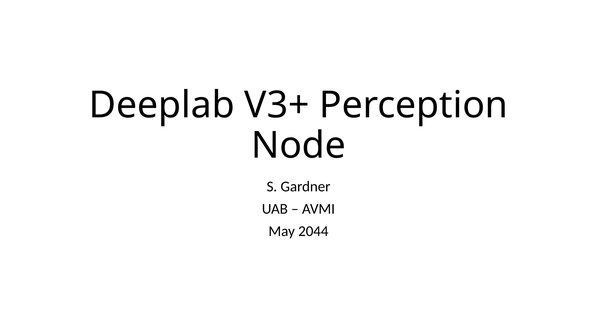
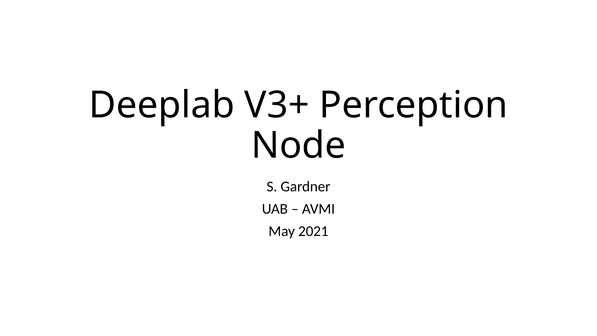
2044: 2044 -> 2021 (313, 231)
